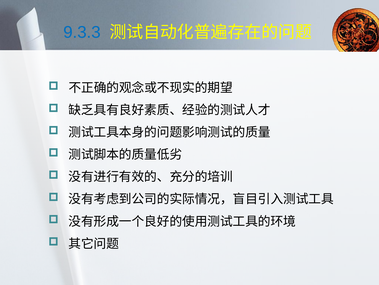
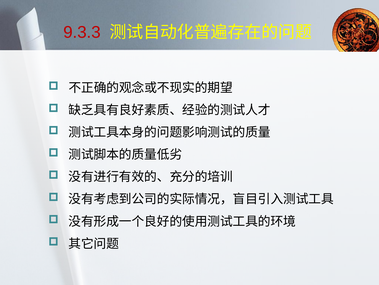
9.3.3 colour: blue -> red (82, 32)
